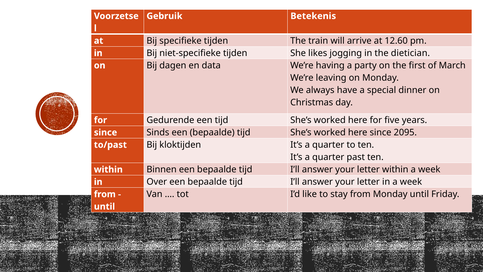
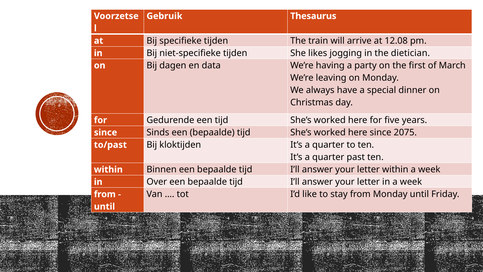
Betekenis: Betekenis -> Thesaurus (313, 16)
12.60: 12.60 -> 12.08 (396, 41)
2095: 2095 -> 2075 (405, 132)
